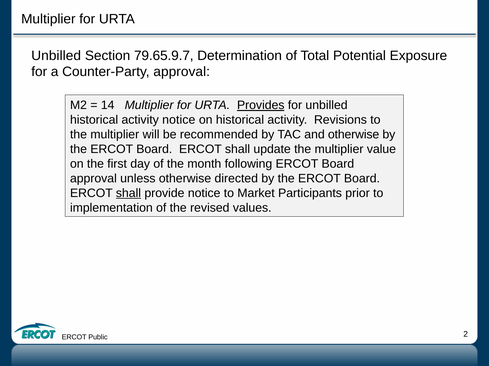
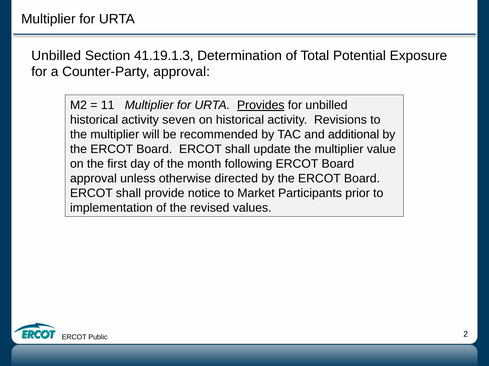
79.65.9.7: 79.65.9.7 -> 41.19.1.3 (164, 56)
14: 14 -> 11 (108, 105)
activity notice: notice -> seven (179, 120)
and otherwise: otherwise -> additional (354, 135)
shall underline: present -> none (128, 194)
